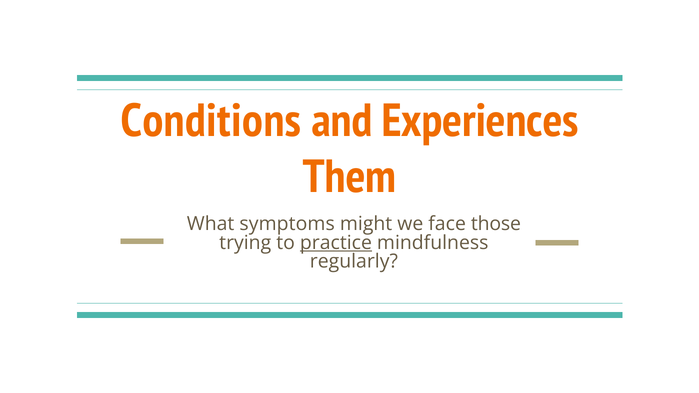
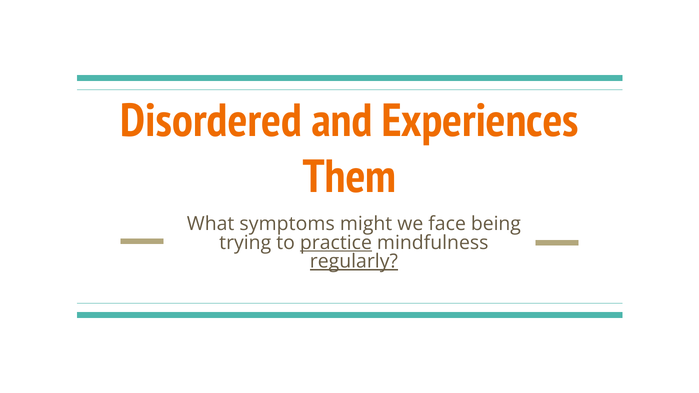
Conditions: Conditions -> Disordered (211, 121)
those: those -> being (496, 224)
regularly underline: none -> present (354, 261)
